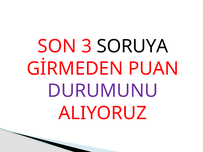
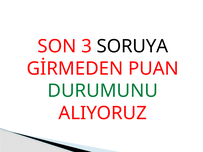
DURUMUNU colour: purple -> green (103, 91)
